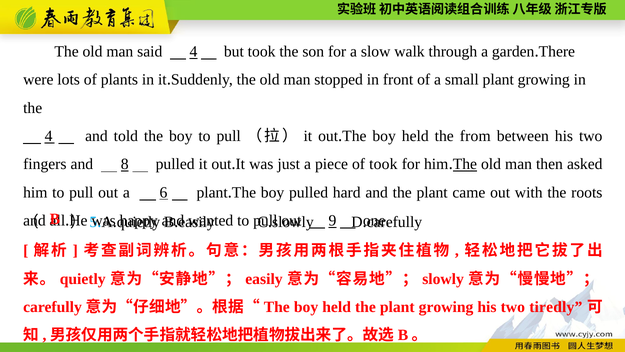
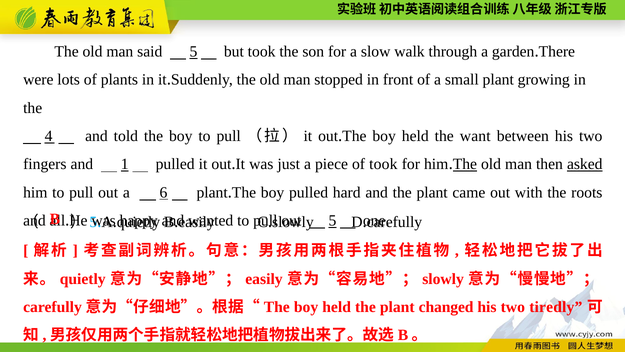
said 4: 4 -> 5 (193, 52)
from: from -> want (475, 136)
8: 8 -> 1 (125, 164)
asked underline: none -> present (585, 164)
9: 9 -> 5 (332, 220)
the plant growing: growing -> changed (446, 307)
